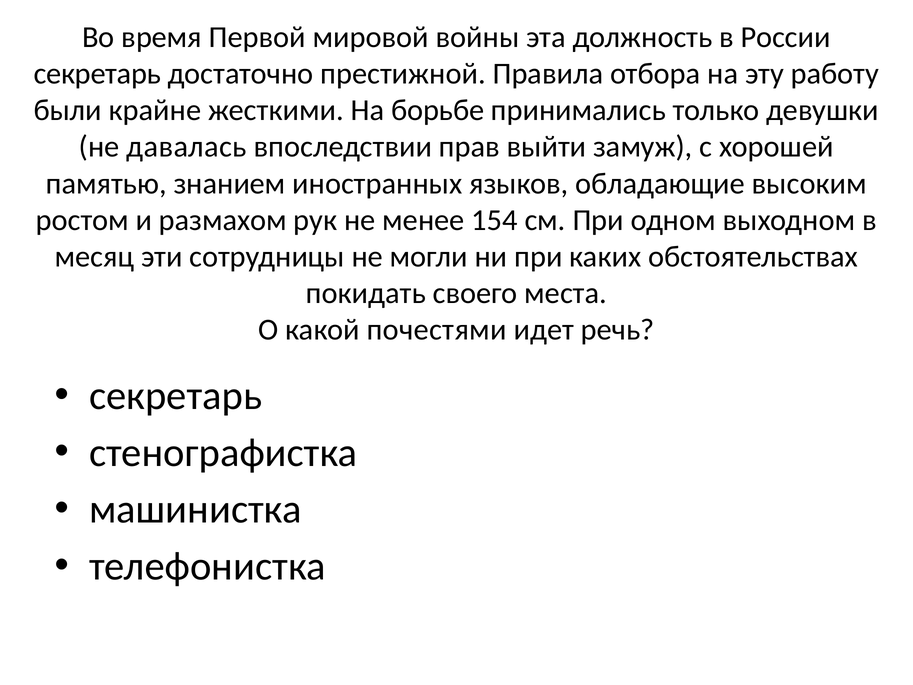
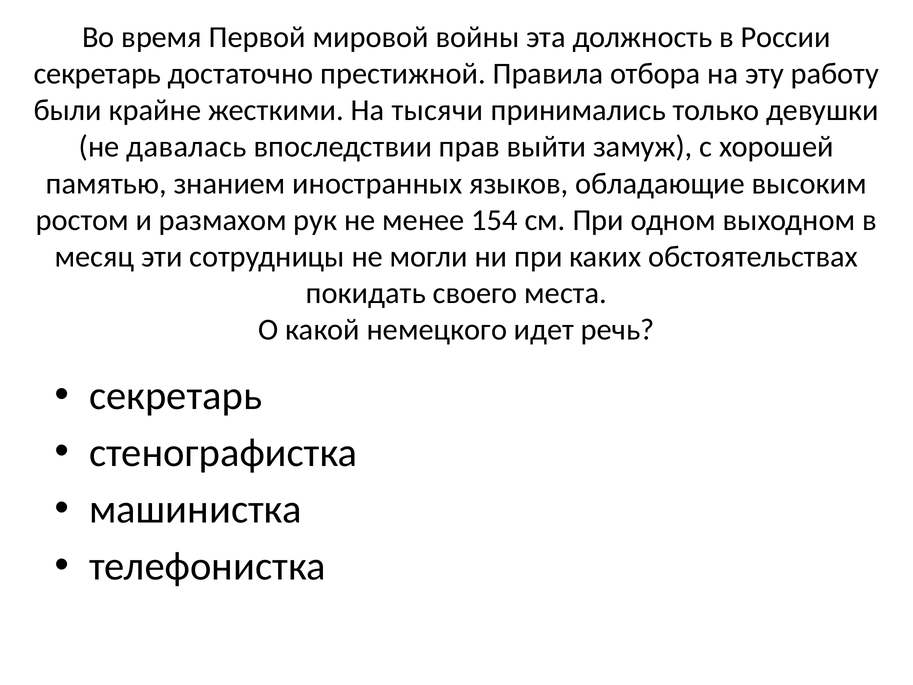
борьбе: борьбе -> тысячи (437, 110)
почестями: почестями -> немецкого (437, 329)
